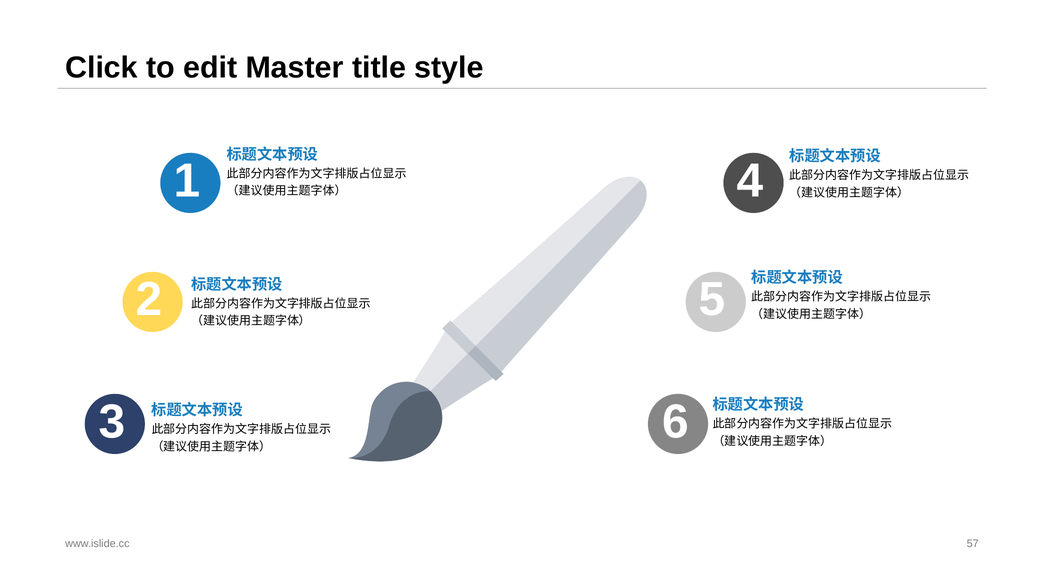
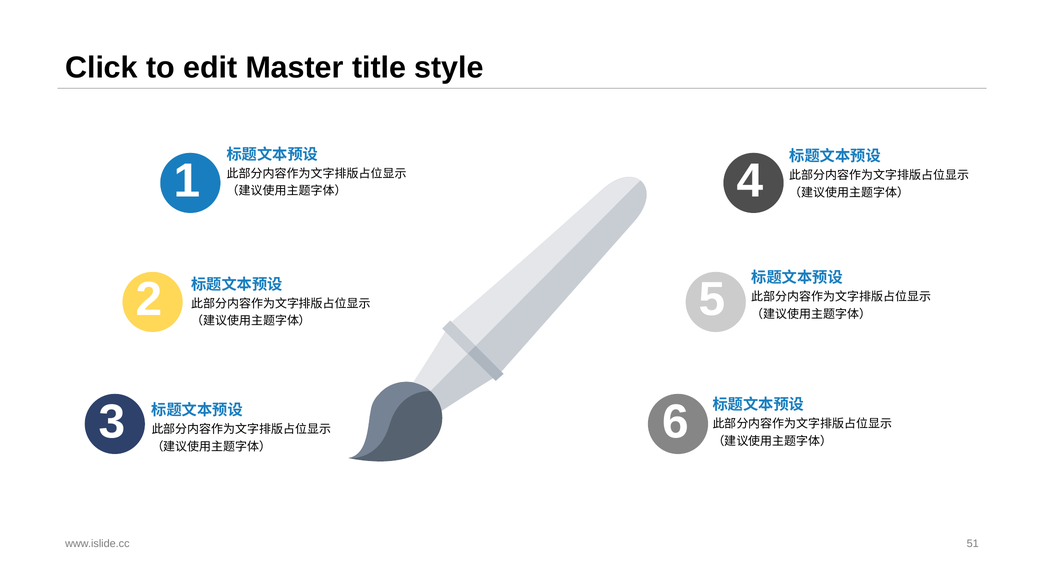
57: 57 -> 51 (973, 544)
